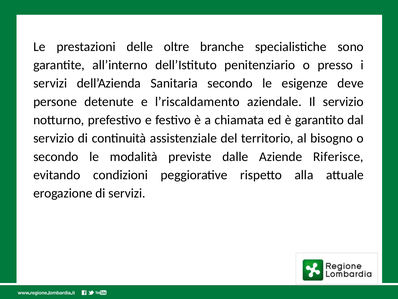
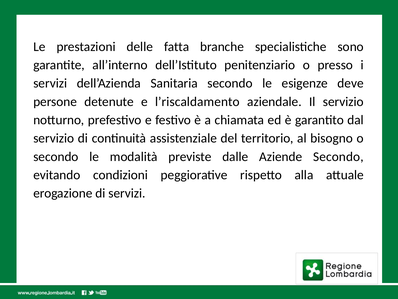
oltre: oltre -> fatta (177, 47)
Aziende Riferisce: Riferisce -> Secondo (338, 156)
